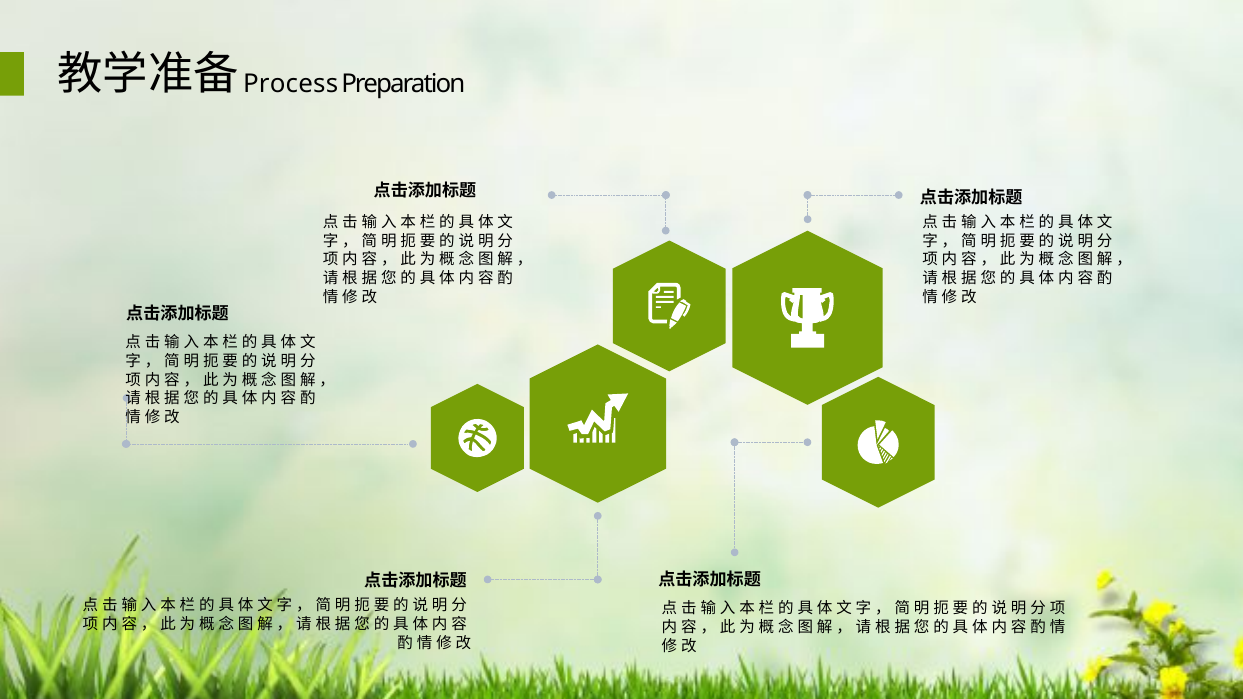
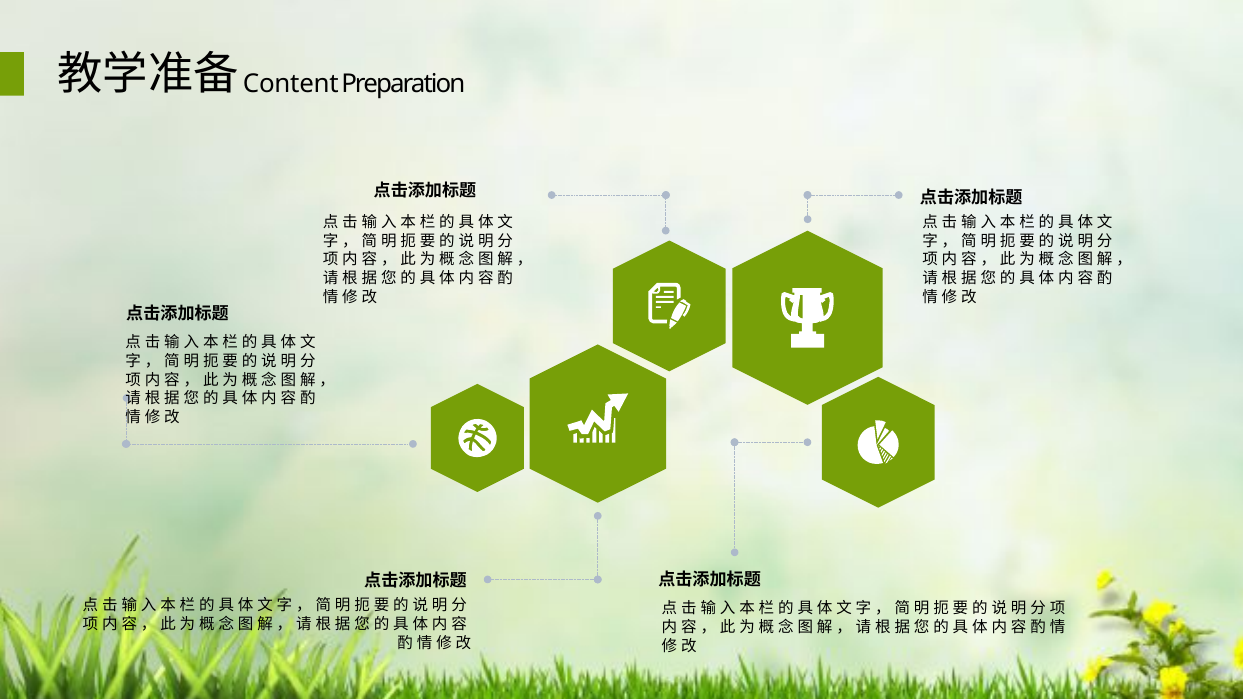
Process: Process -> Content (291, 84)
